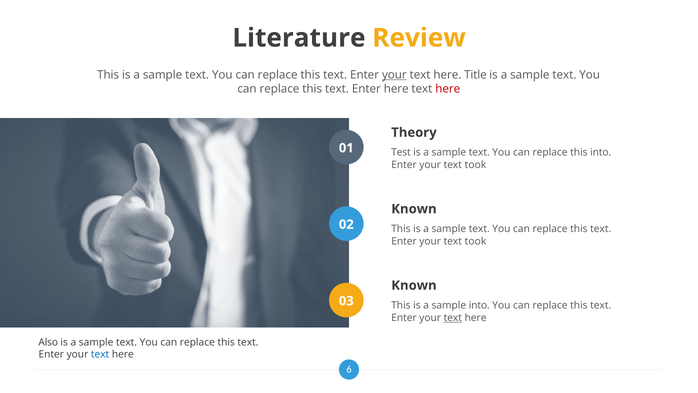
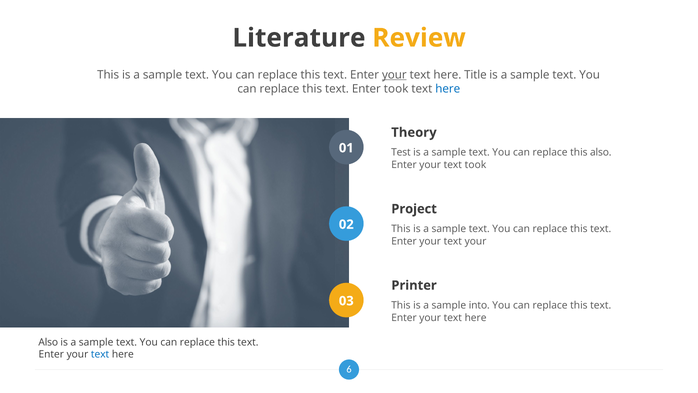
Enter here: here -> took (396, 89)
here colour: red -> blue (448, 89)
this into: into -> also (601, 152)
Known: Known -> Project (414, 209)
took: took -> your (476, 241)
Known: Known -> Printer (414, 285)
text underline: present -> none (453, 317)
